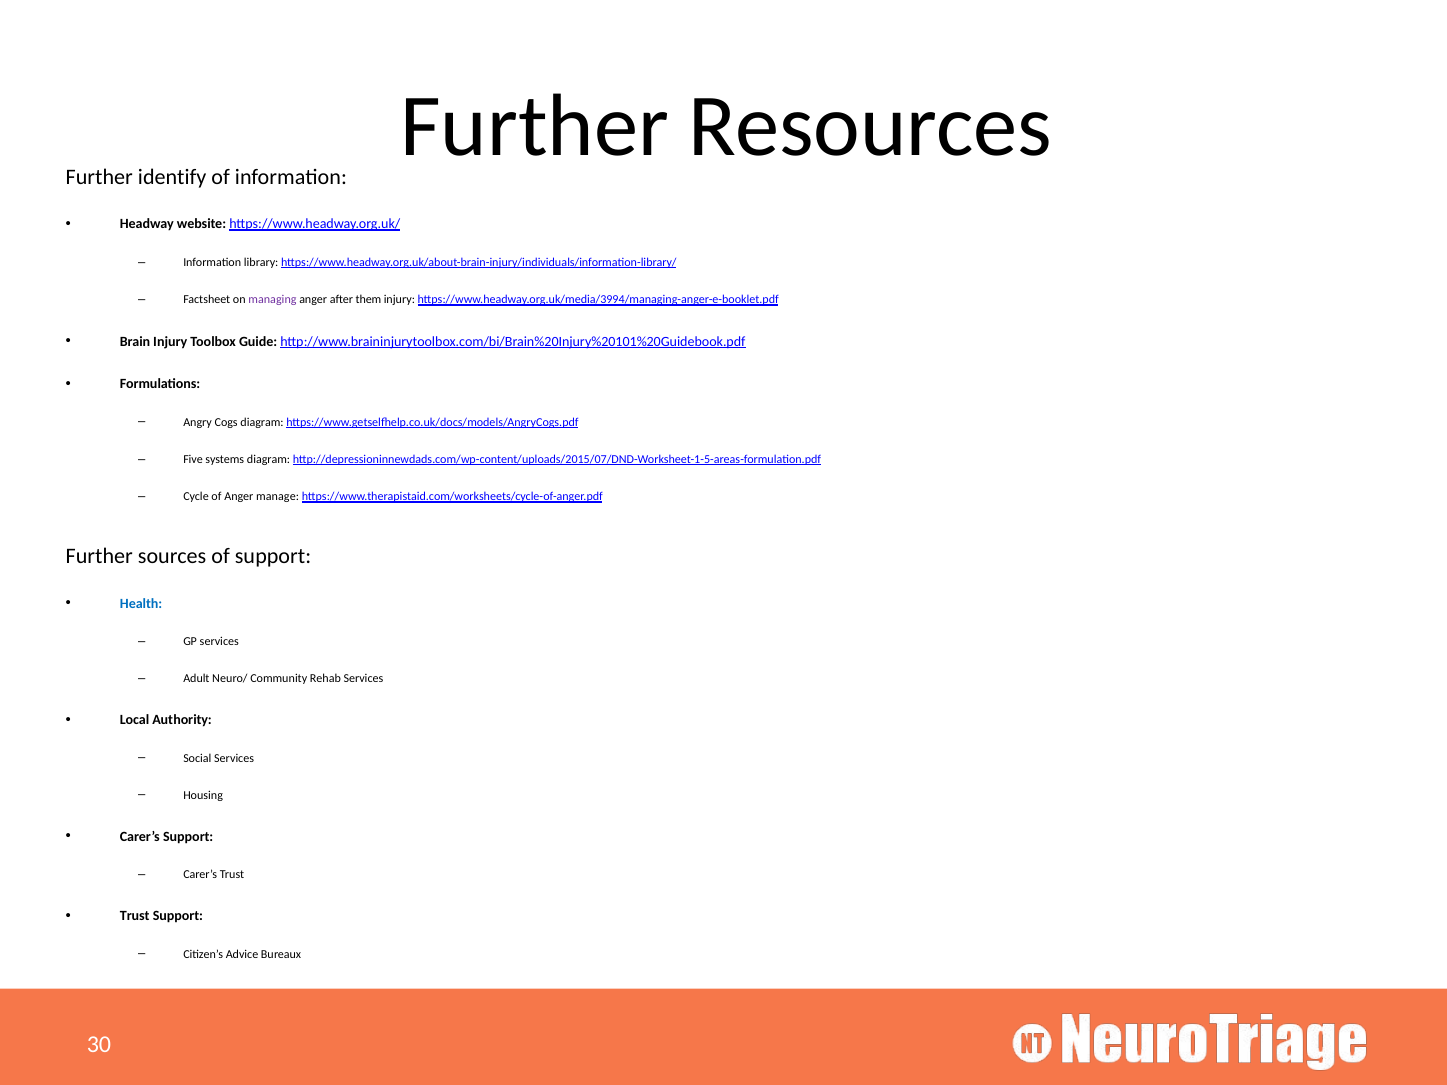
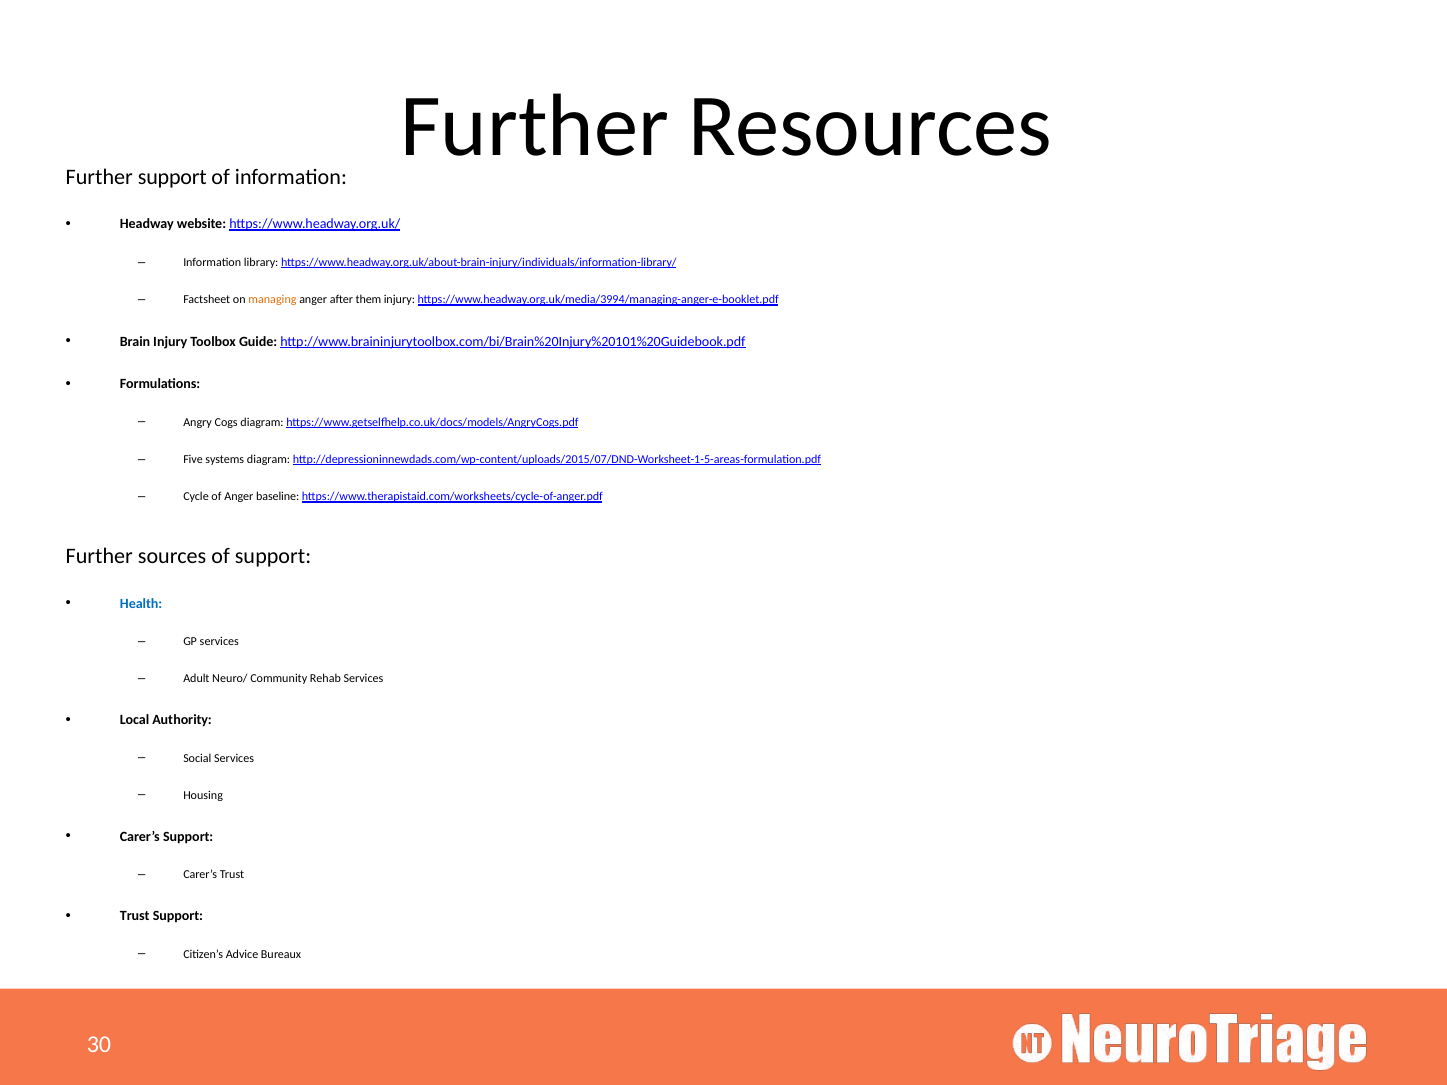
Further identify: identify -> support (172, 177)
managing colour: purple -> orange (272, 300)
manage: manage -> baseline (278, 497)
